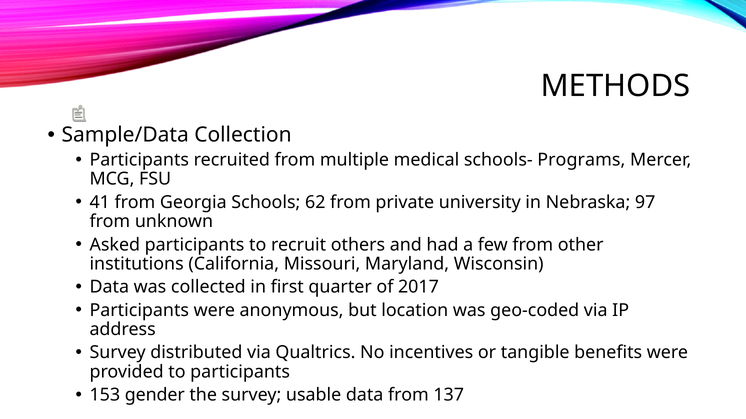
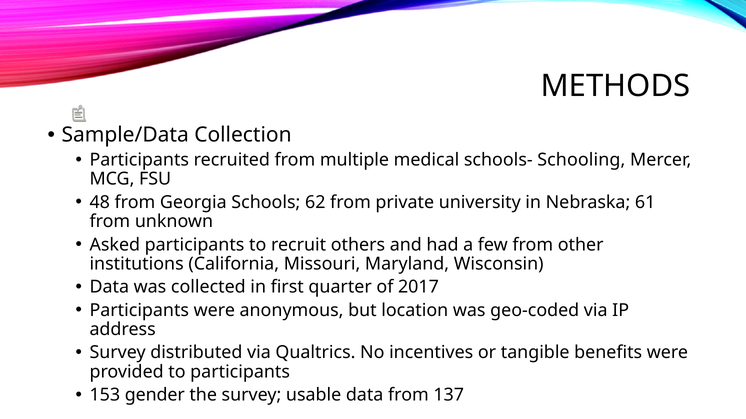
Programs: Programs -> Schooling (581, 160)
41: 41 -> 48 (100, 203)
97: 97 -> 61 (645, 203)
